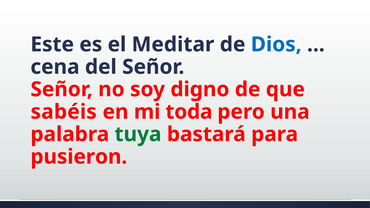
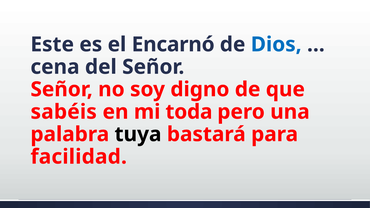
Meditar: Meditar -> Encarnó (173, 44)
tuya colour: green -> black (138, 134)
pusieron: pusieron -> facilidad (79, 157)
